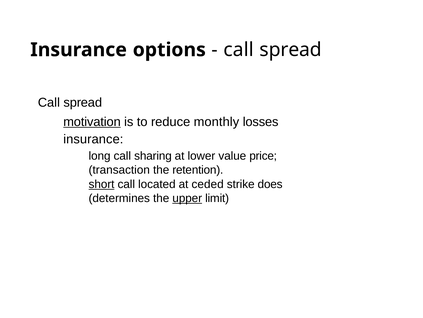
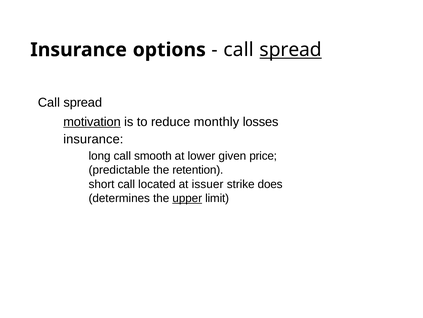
spread underline: none -> present (291, 50)
sharing: sharing -> smooth (153, 156)
value: value -> given (232, 156)
transaction: transaction -> predictable (119, 170)
short underline: present -> none (102, 184)
ceded: ceded -> issuer (208, 184)
